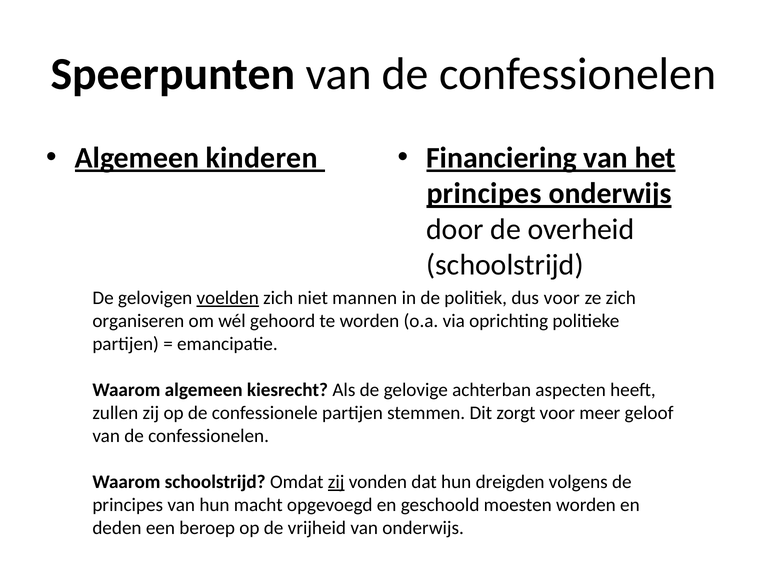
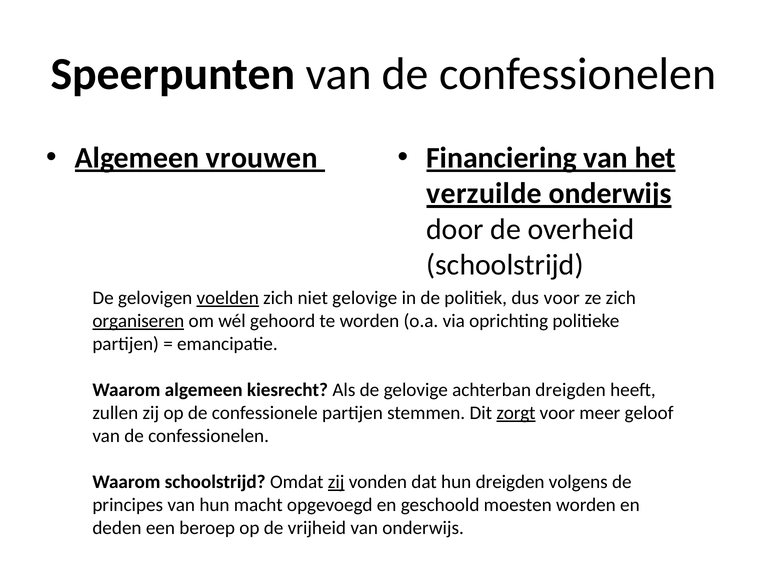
kinderen: kinderen -> vrouwen (262, 158)
principes: principes -> verzuilde (484, 194)
niet mannen: mannen -> gelovige (365, 298)
organiseren underline: none -> present (138, 321)
achterban aspecten: aspecten -> dreigden (571, 390)
zorgt underline: none -> present (516, 413)
